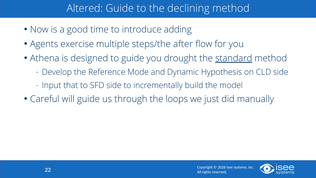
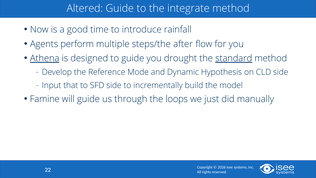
declining: declining -> integrate (188, 8)
adding: adding -> rainfall (178, 30)
exercise: exercise -> perform (77, 44)
Athena underline: none -> present (45, 58)
Careful: Careful -> Famine (45, 99)
